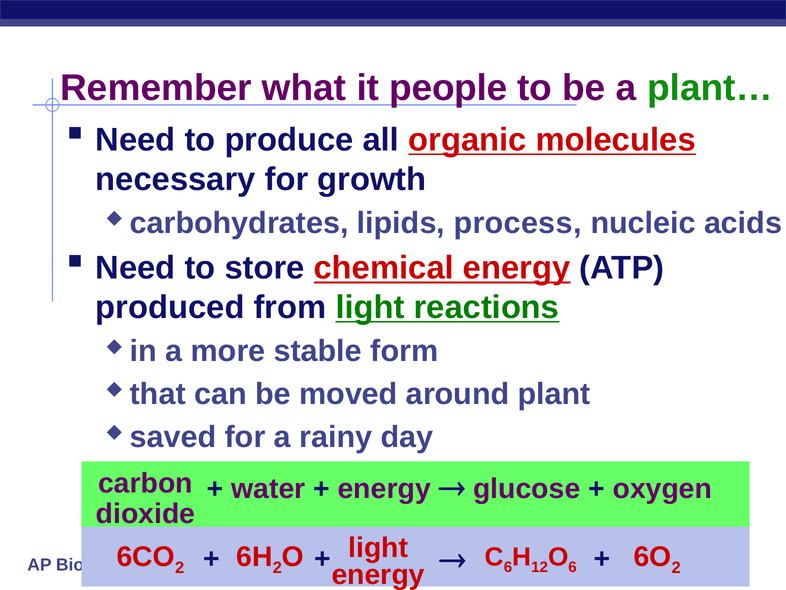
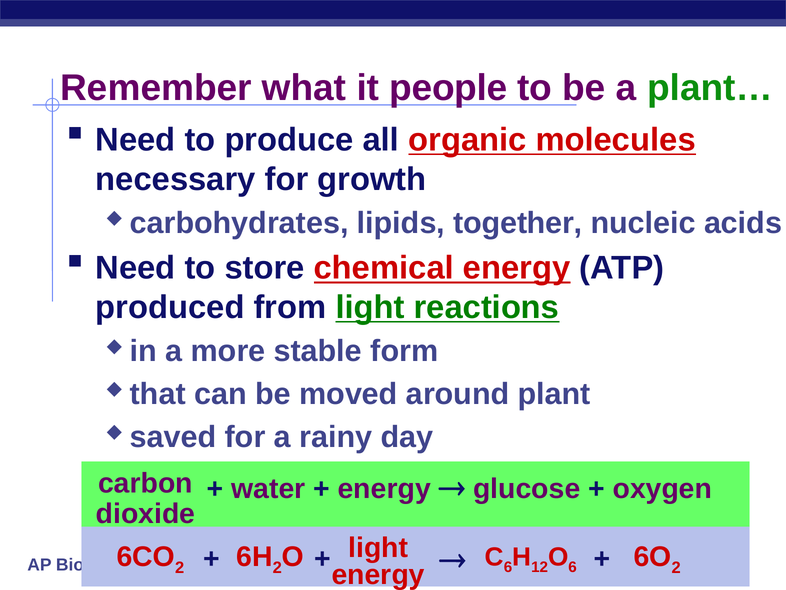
process: process -> together (518, 223)
